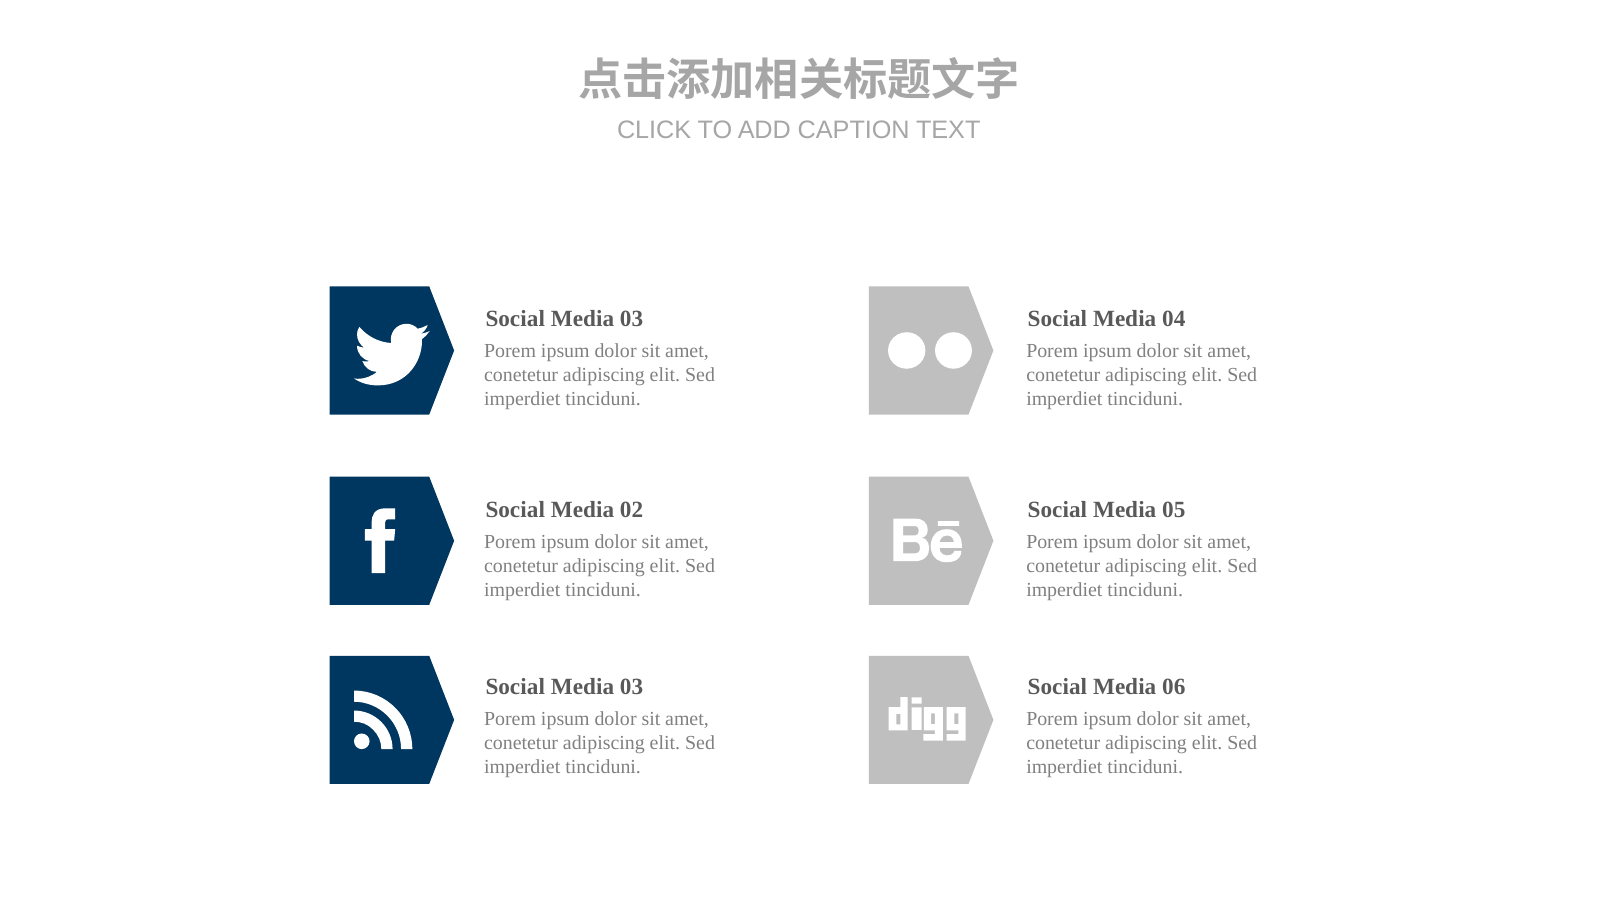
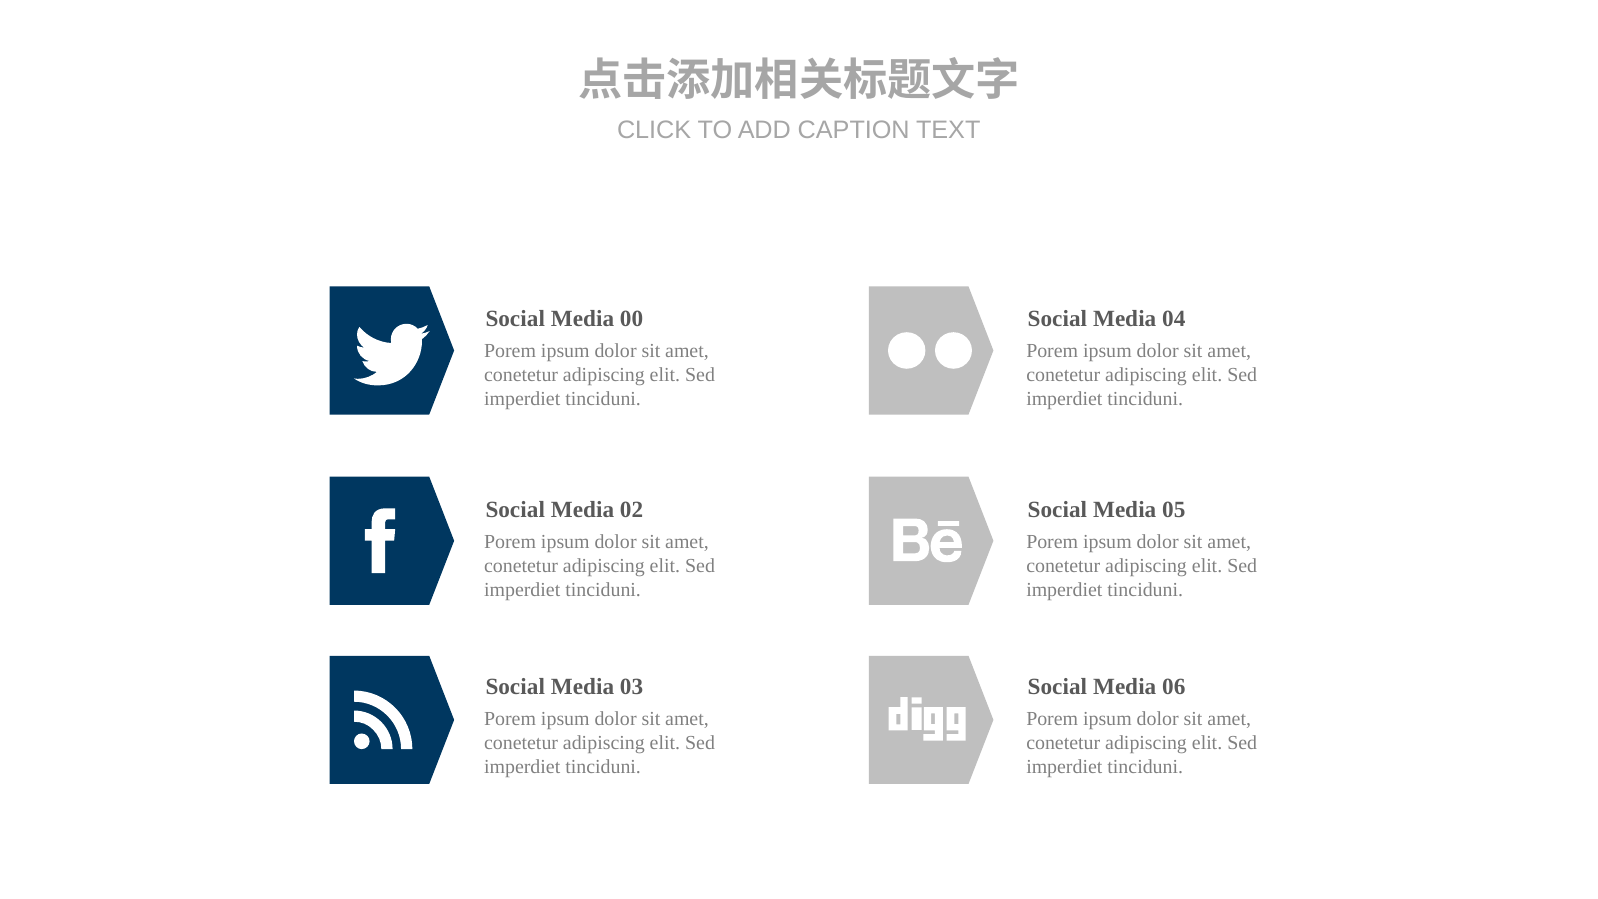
03: 03 -> 00 (632, 319)
